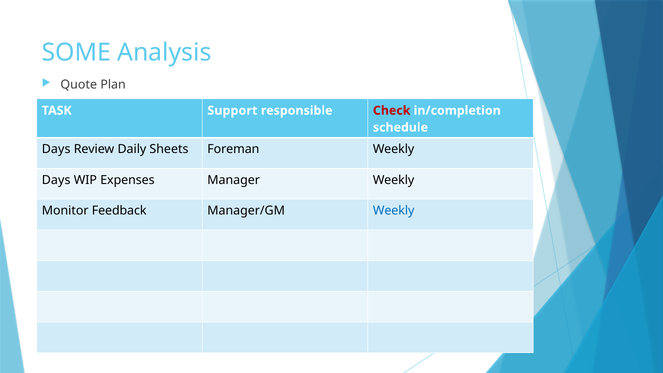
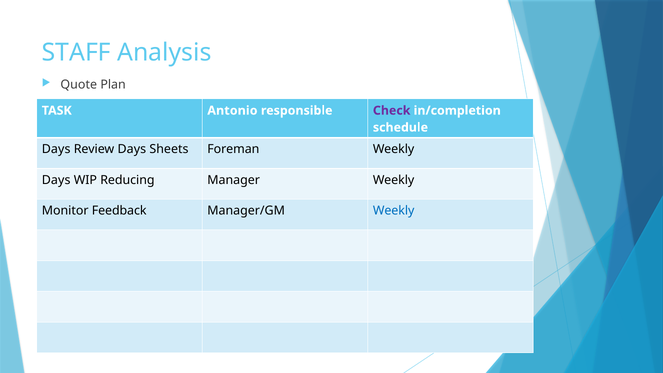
SOME: SOME -> STAFF (76, 52)
Support: Support -> Antonio (232, 111)
Check colour: red -> purple (392, 111)
Review Daily: Daily -> Days (132, 149)
Expenses: Expenses -> Reducing (127, 180)
